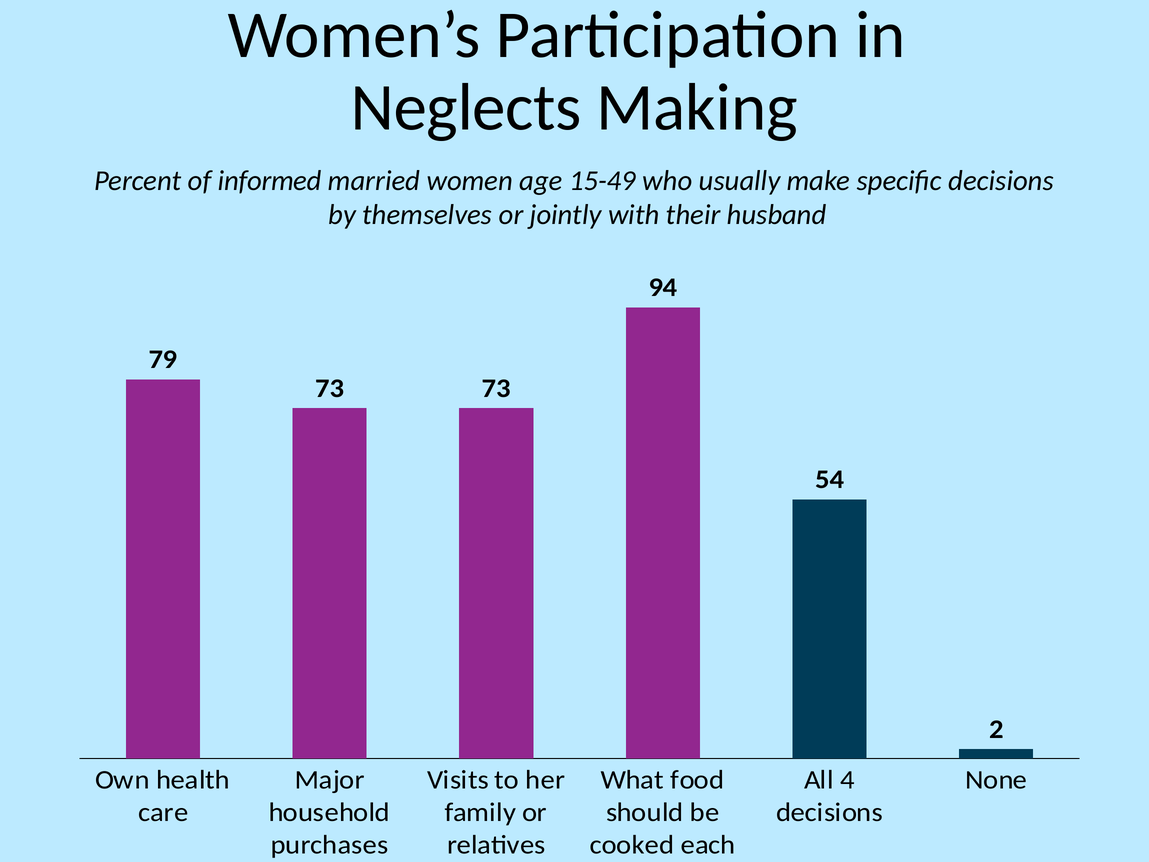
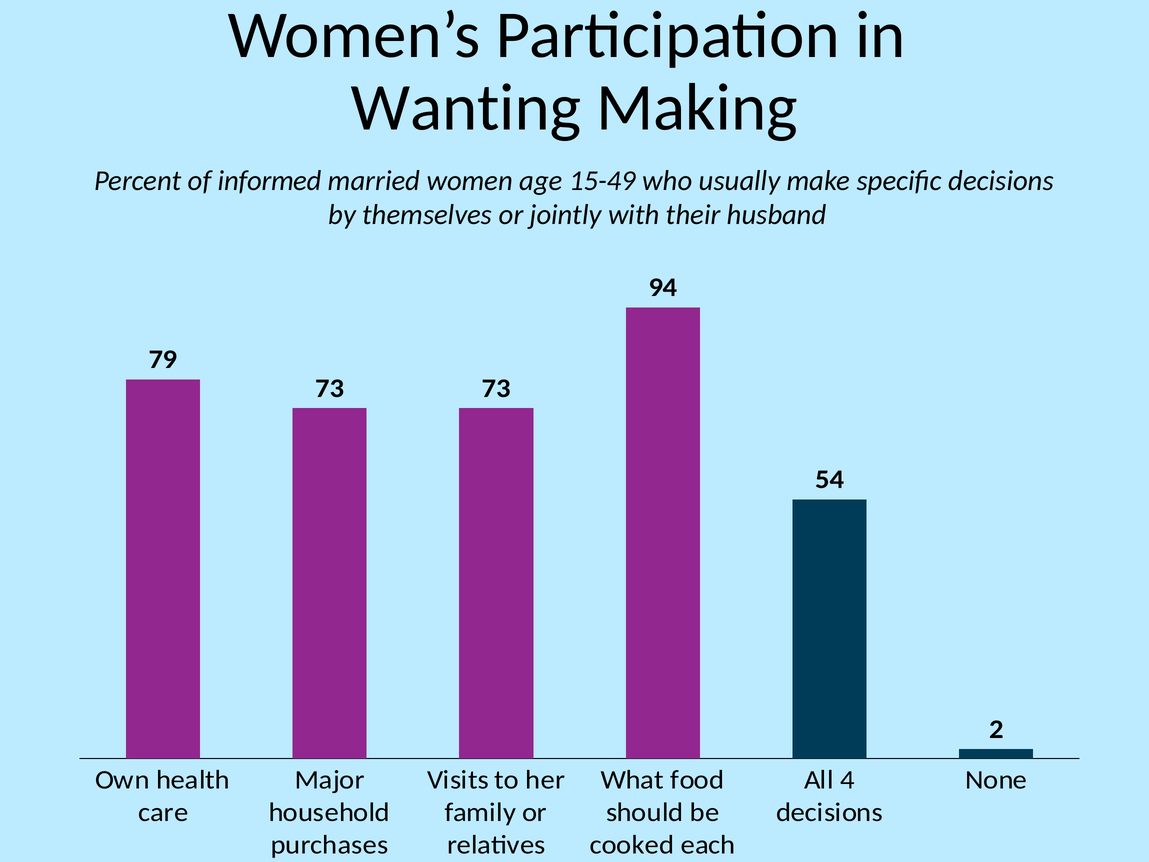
Neglects: Neglects -> Wanting (466, 108)
